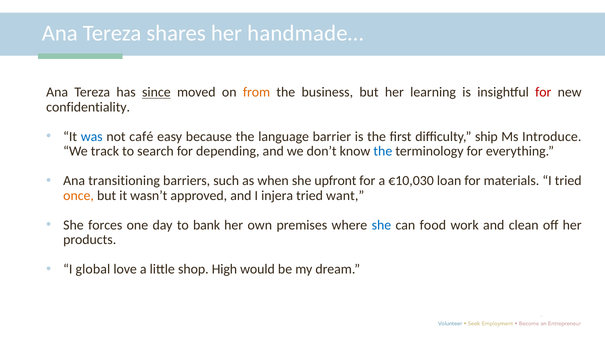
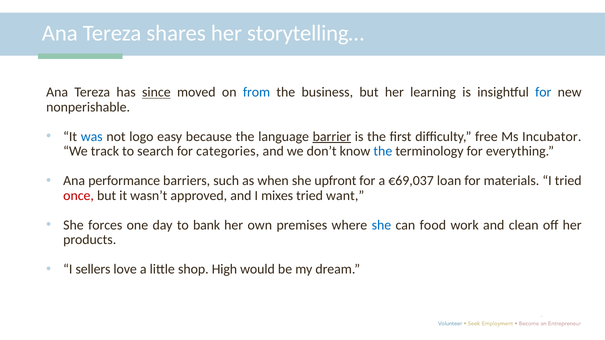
handmade…: handmade… -> storytelling… (306, 33)
from colour: orange -> blue (256, 92)
for colour: red -> blue (543, 92)
confidentiality: confidentiality -> nonperishable (88, 107)
café: café -> logo (141, 137)
barrier underline: none -> present (332, 137)
ship: ship -> free (486, 137)
Introduce: Introduce -> Incubator (552, 137)
depending: depending -> categories (228, 151)
transitioning: transitioning -> performance (124, 181)
€10,030: €10,030 -> €69,037 (411, 181)
once colour: orange -> red (79, 196)
injera: injera -> mixes (277, 196)
global: global -> sellers (93, 269)
